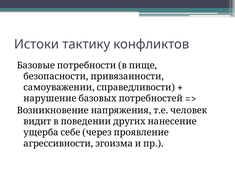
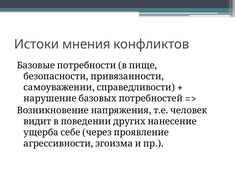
тактику: тактику -> мнения (86, 44)
